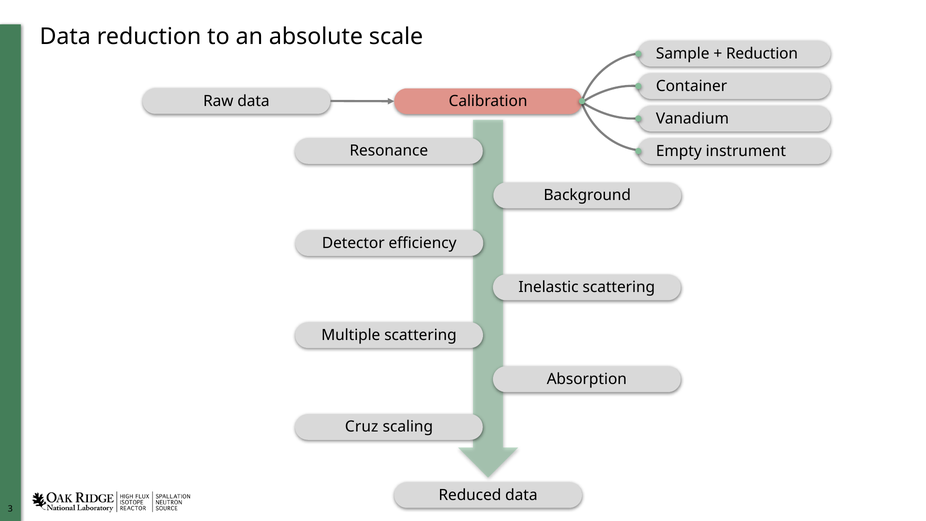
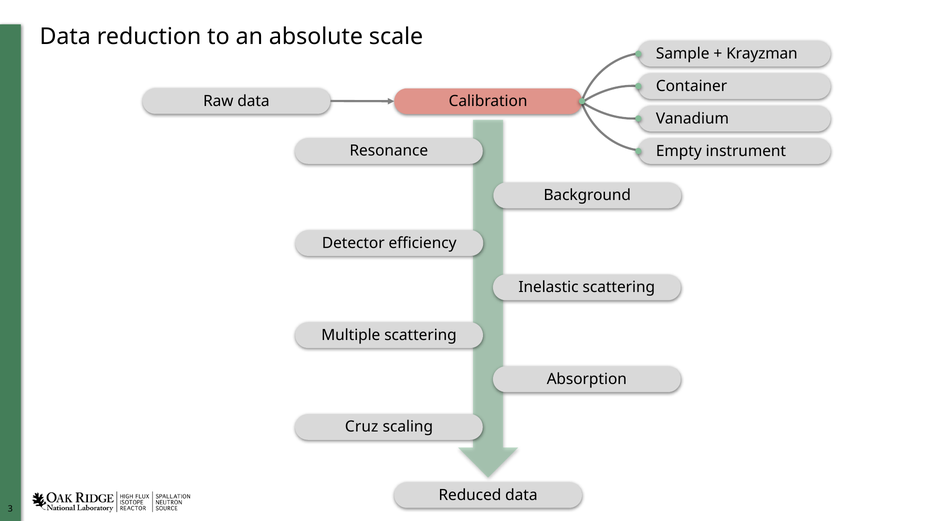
Reduction: Reduction -> Krayzman (762, 54)
